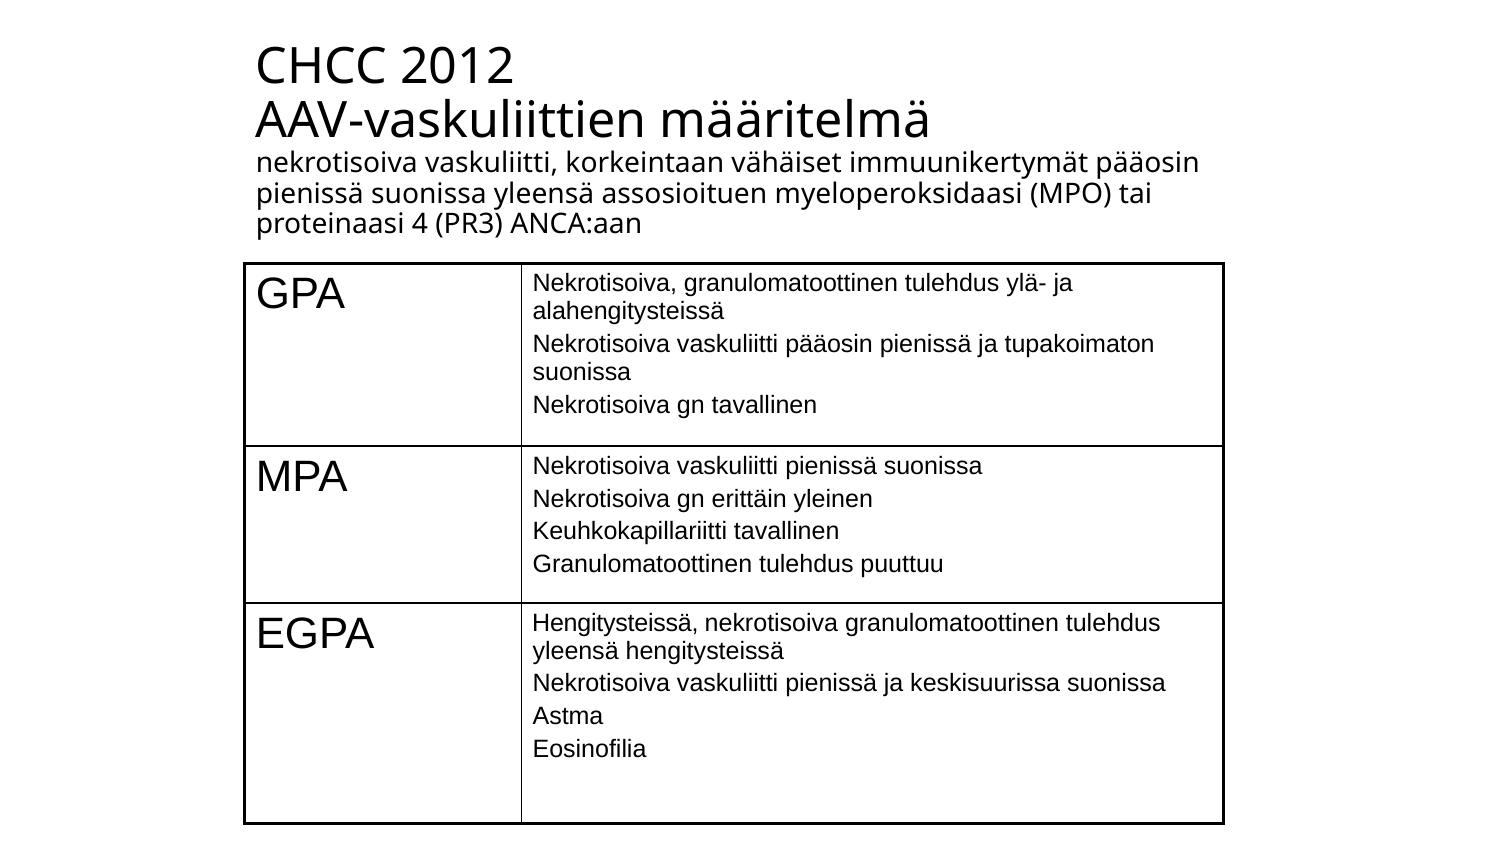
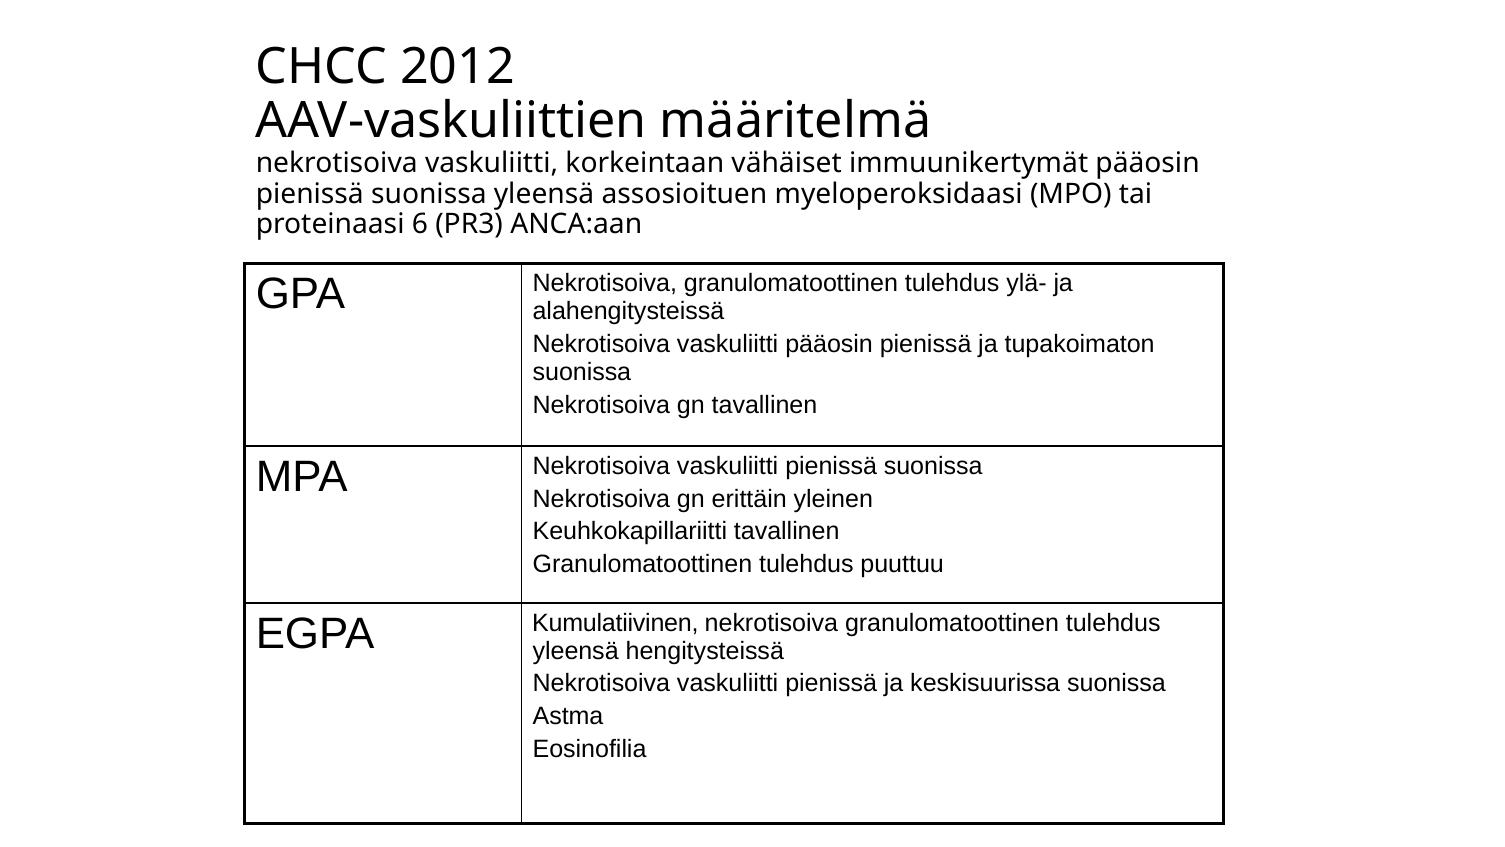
4: 4 -> 6 (420, 224)
EGPA Hengitysteissä: Hengitysteissä -> Kumulatiivinen (615, 623)
